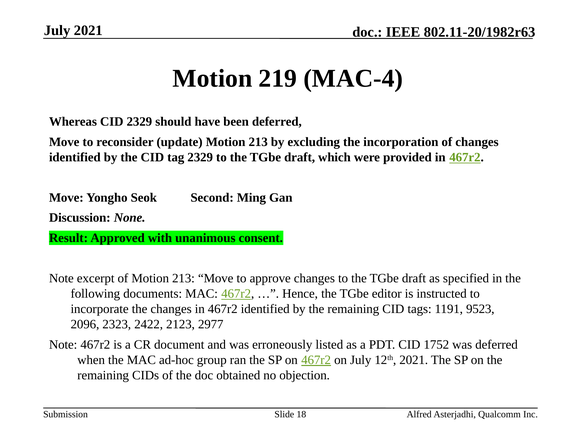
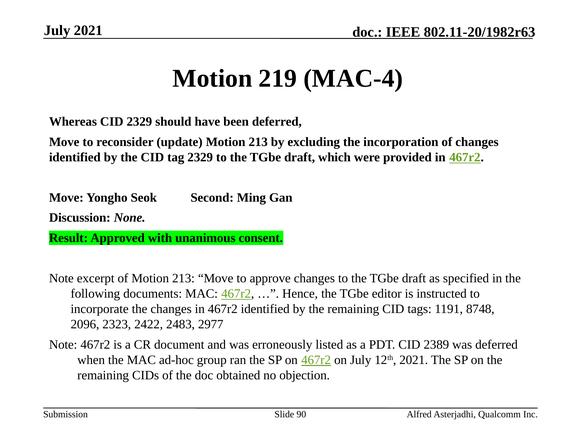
9523: 9523 -> 8748 (480, 309)
2123: 2123 -> 2483 (180, 324)
1752: 1752 -> 2389 (436, 344)
18: 18 -> 90 (301, 414)
